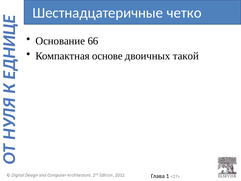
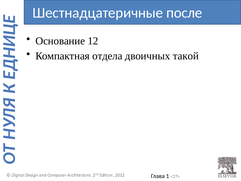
четко: четко -> после (184, 13)
66: 66 -> 12 (93, 41)
основе: основе -> отдела (107, 56)
